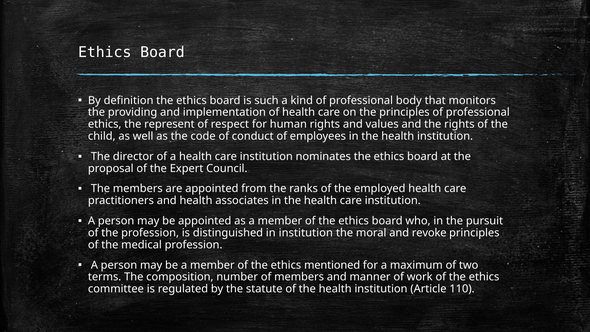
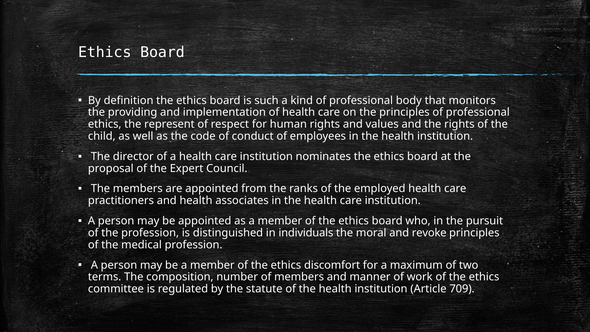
in institution: institution -> individuals (306, 233)
mentioned: mentioned -> discomfort (332, 265)
110: 110 -> 709 (462, 289)
